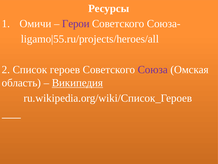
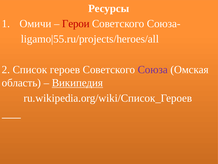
Герои colour: purple -> red (76, 24)
